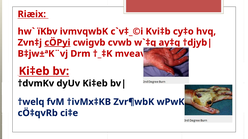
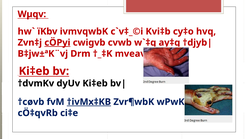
Riæix: Riæix -> Wµqv (32, 14)
†welq: †welq -> †cøvb (31, 102)
†ivMx‡KB underline: none -> present (89, 102)
